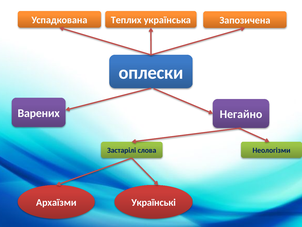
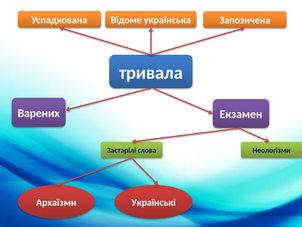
Теплих: Теплих -> Відоме (126, 20)
оплески: оплески -> тривала (151, 73)
Негайно: Негайно -> Екзамен (241, 114)
